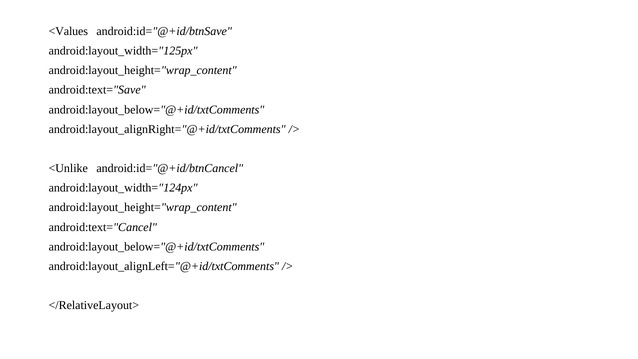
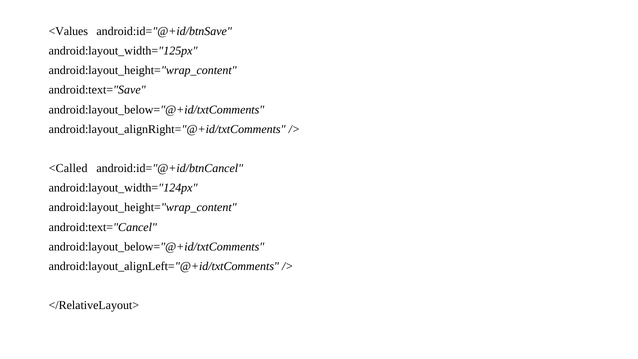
<Unlike: <Unlike -> <Called (68, 168)
